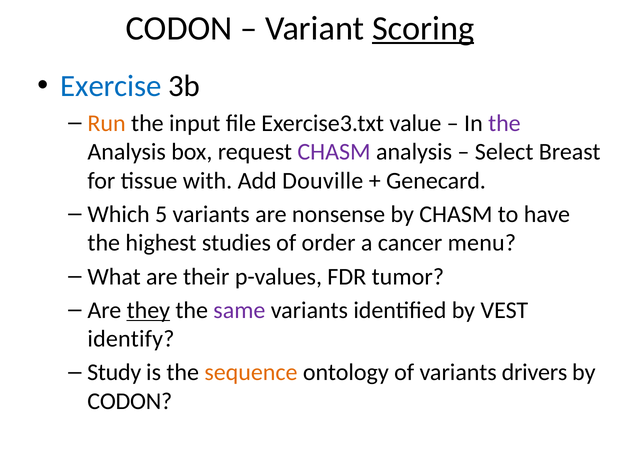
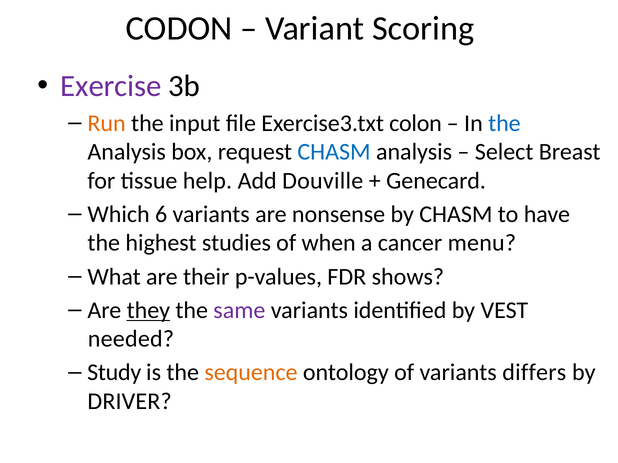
Scoring underline: present -> none (423, 28)
Exercise colour: blue -> purple (111, 86)
value: value -> colon (415, 123)
the colour: purple -> blue (504, 123)
CHASM colour: purple -> blue (334, 152)
with: with -> help (207, 181)
5: 5 -> 6 (161, 215)
order: order -> when (329, 243)
tumor: tumor -> shows (408, 277)
identify: identify -> needed (131, 339)
drivers: drivers -> differs (534, 373)
CODON: CODON -> DRIVER (130, 402)
